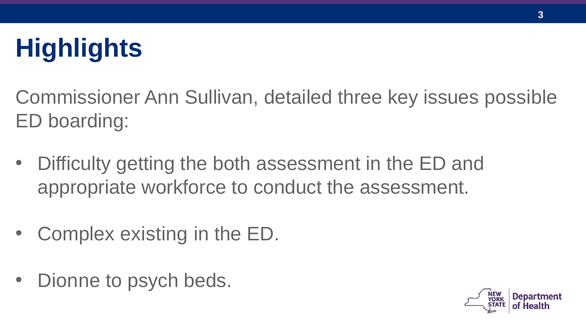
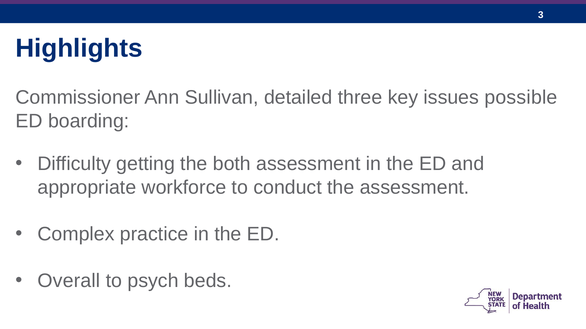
existing: existing -> practice (154, 234)
Dionne: Dionne -> Overall (69, 281)
